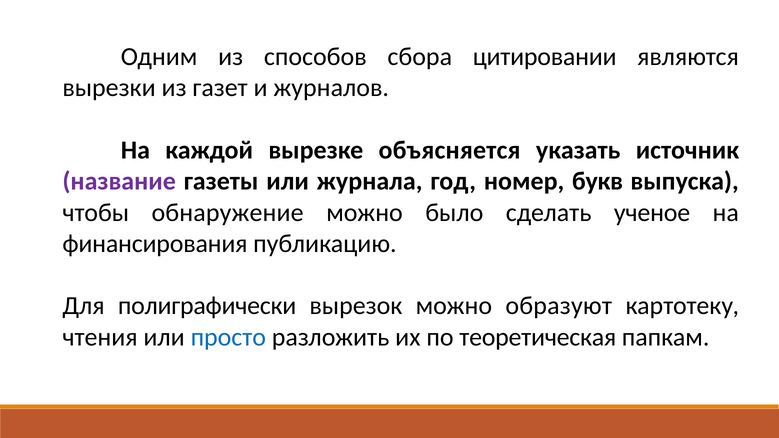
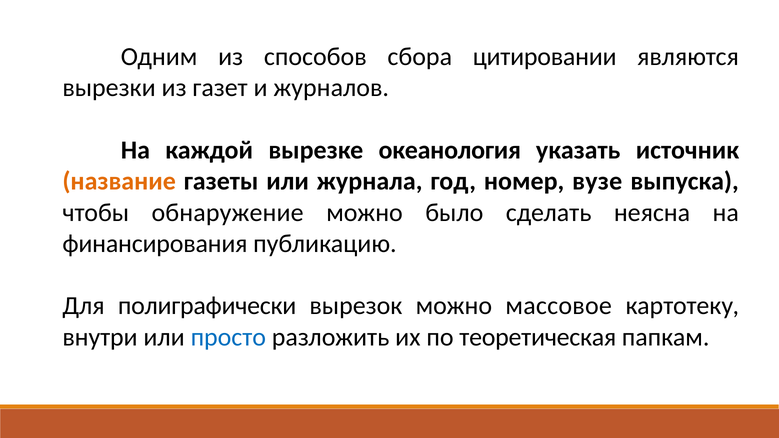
объясняется: объясняется -> океанология (450, 150)
название colour: purple -> orange (119, 181)
букв: букв -> вузе (597, 181)
ученое: ученое -> неясна (652, 213)
образуют: образуют -> массовое (559, 306)
чтения: чтения -> внутри (100, 337)
